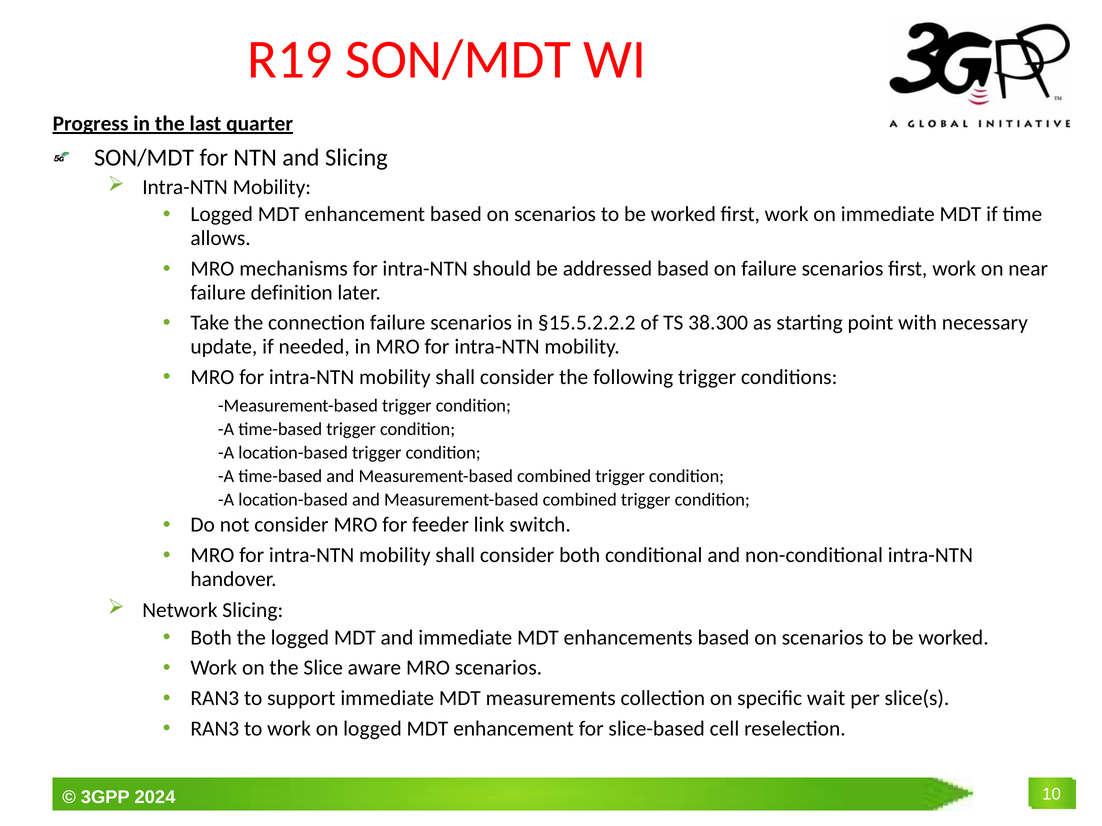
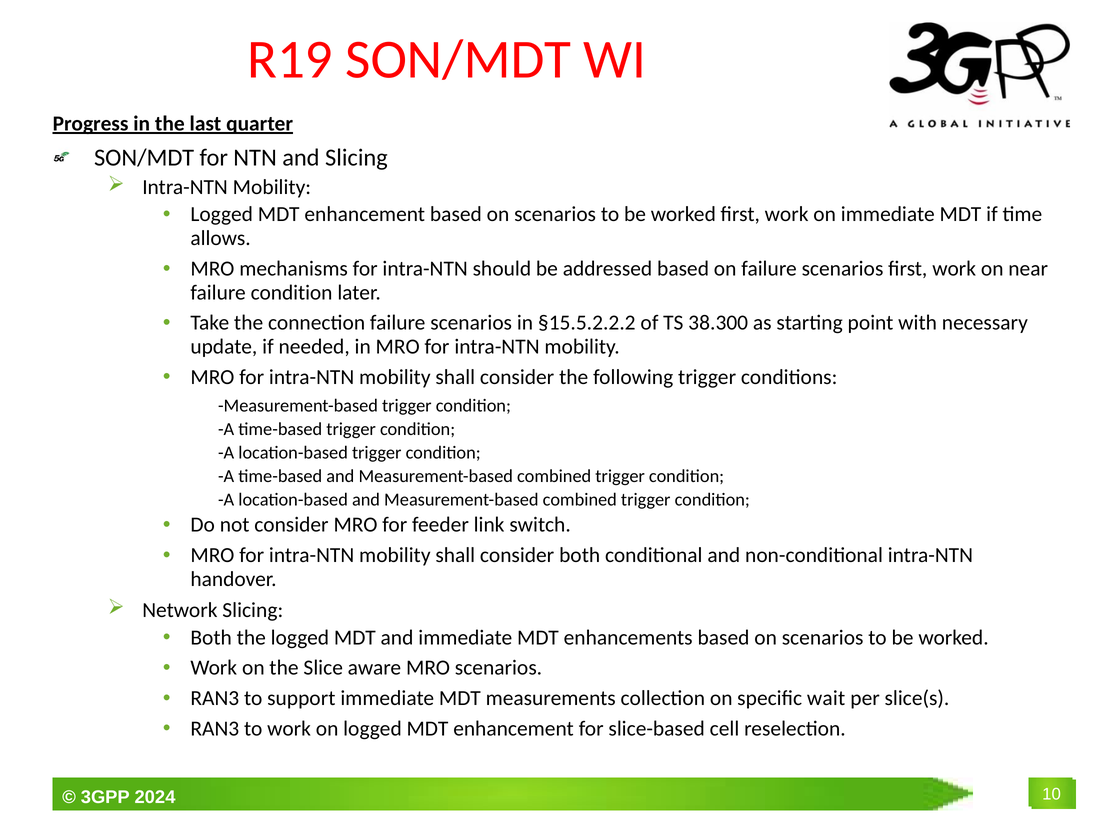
failure definition: definition -> condition (292, 293)
